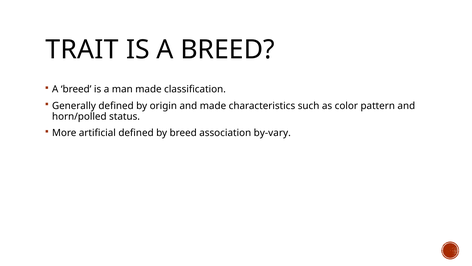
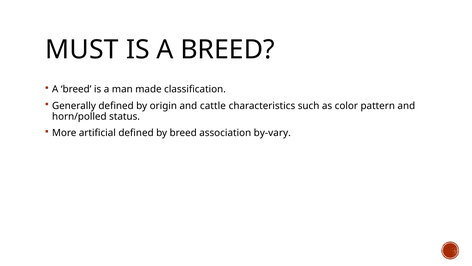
TRAIT: TRAIT -> MUST (82, 50)
and made: made -> cattle (213, 106)
